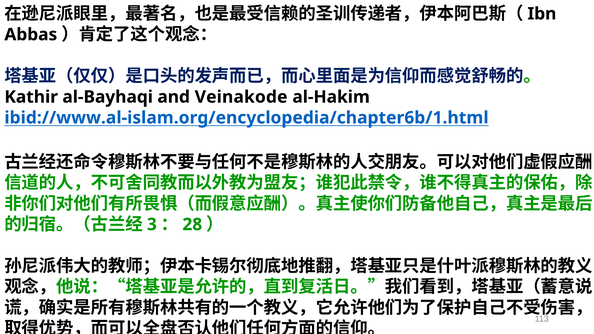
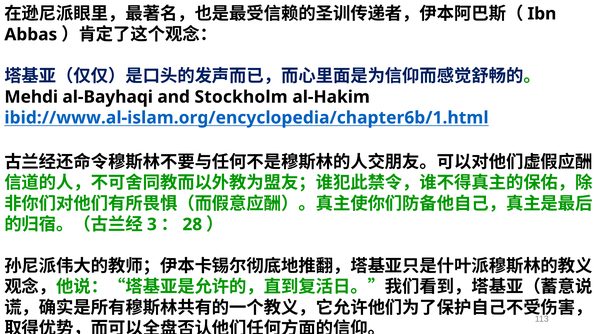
Kathir: Kathir -> Mehdi (31, 97)
Veinakode: Veinakode -> Stockholm (241, 97)
